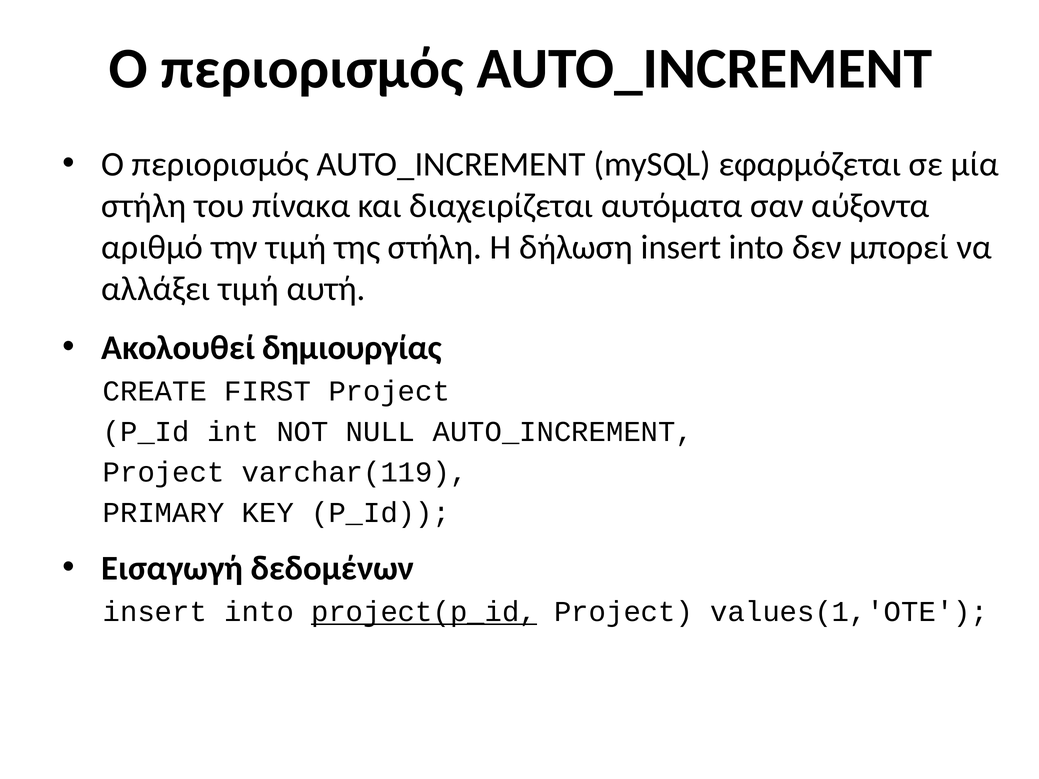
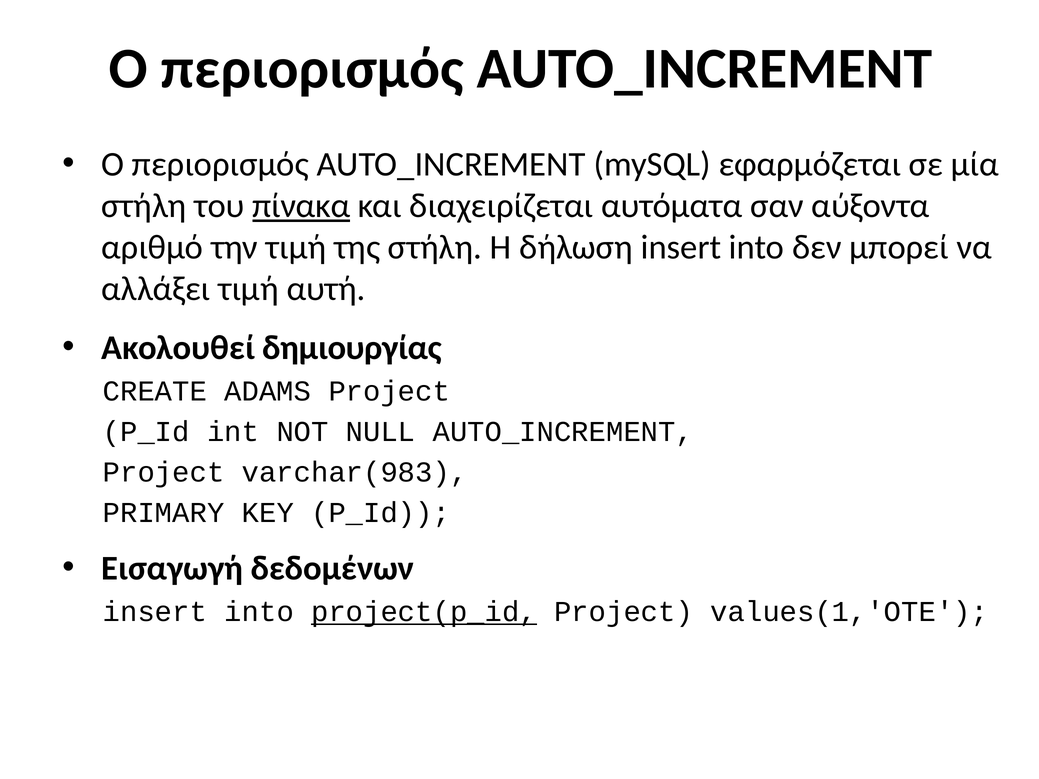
πίνακα underline: none -> present (301, 206)
FIRST: FIRST -> ADAMS (268, 391)
varchar(119: varchar(119 -> varchar(983 (355, 472)
